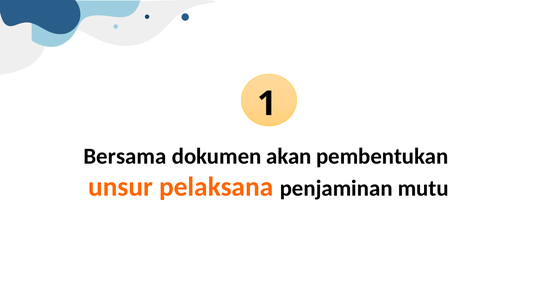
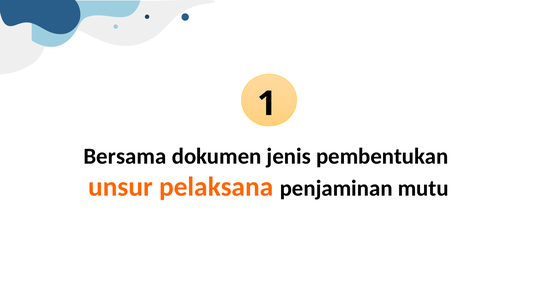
akan: akan -> jenis (289, 157)
